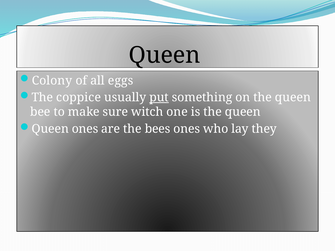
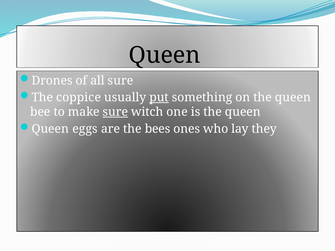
Colony: Colony -> Drones (52, 81)
all eggs: eggs -> sure (121, 81)
sure underline: none -> present (115, 112)
Queen ones: ones -> eggs (85, 129)
